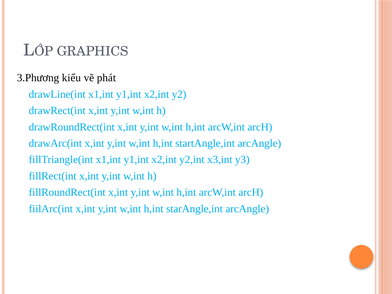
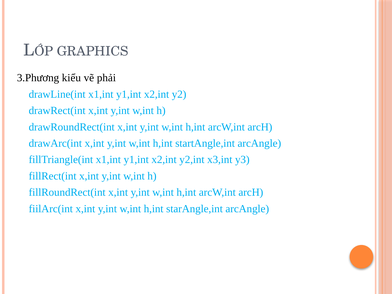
phát: phát -> phải (106, 78)
